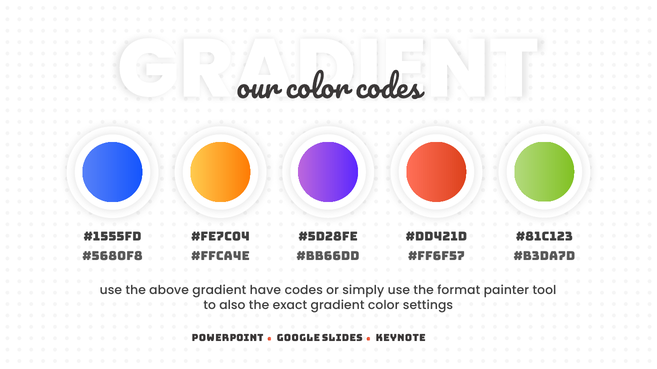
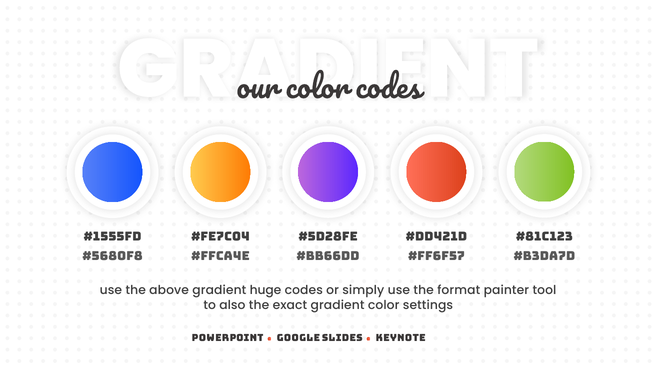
have: have -> huge (266, 291)
